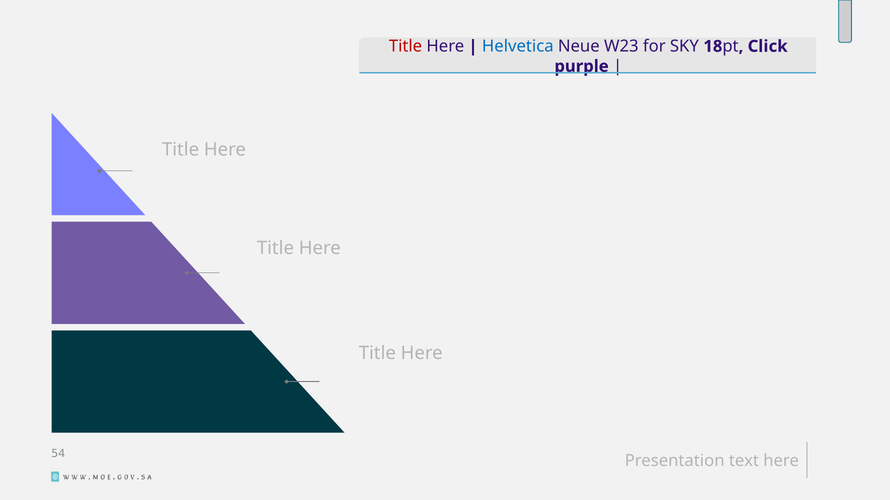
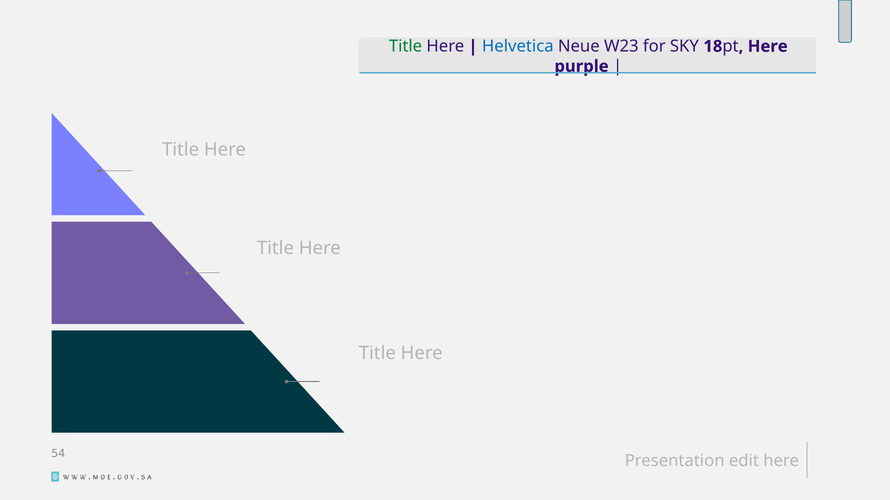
Title colour: red -> green (406, 46)
Click: Click -> Here (768, 46)
text: text -> edit (744, 461)
